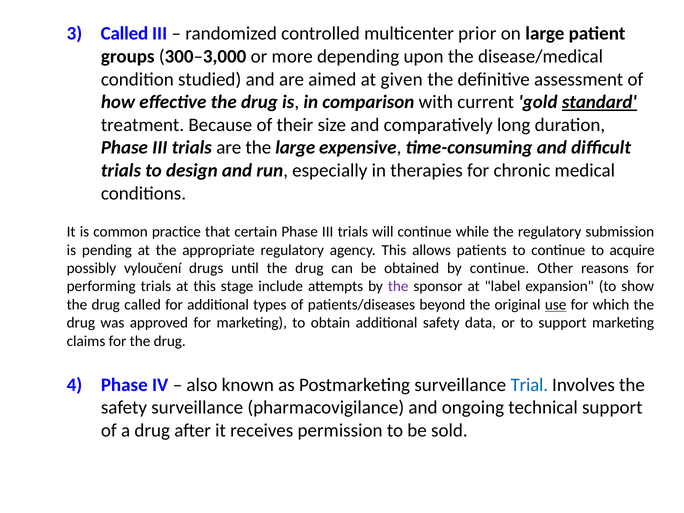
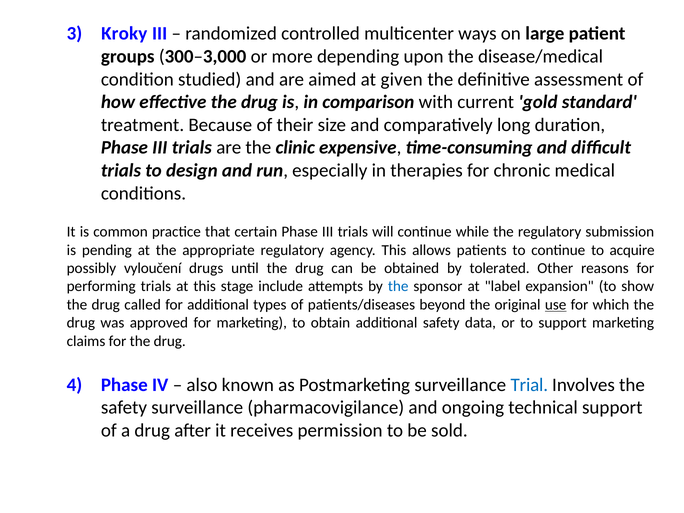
Called: Called -> Kroky (124, 34)
prior: prior -> ways (477, 34)
standard underline: present -> none (599, 102)
the large: large -> clinic (295, 148)
by continue: continue -> tolerated (500, 268)
the colour: purple -> blue (398, 286)
